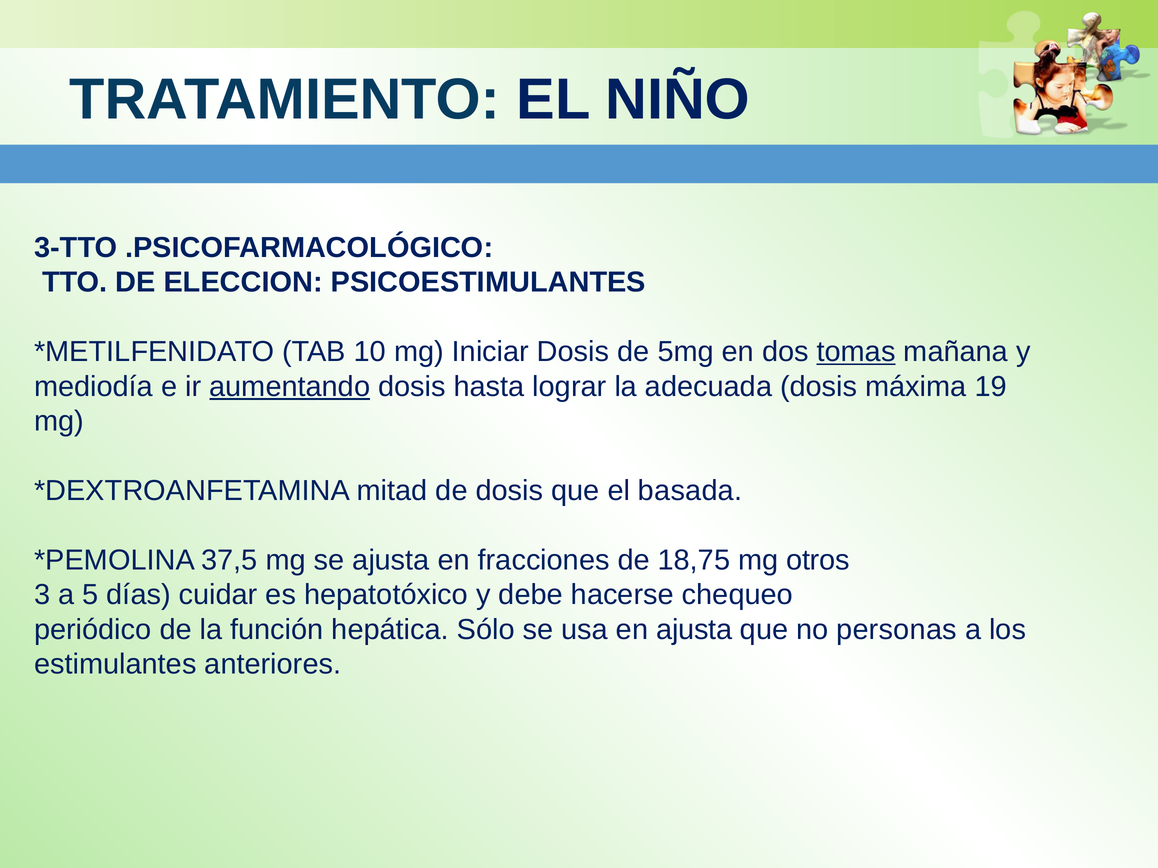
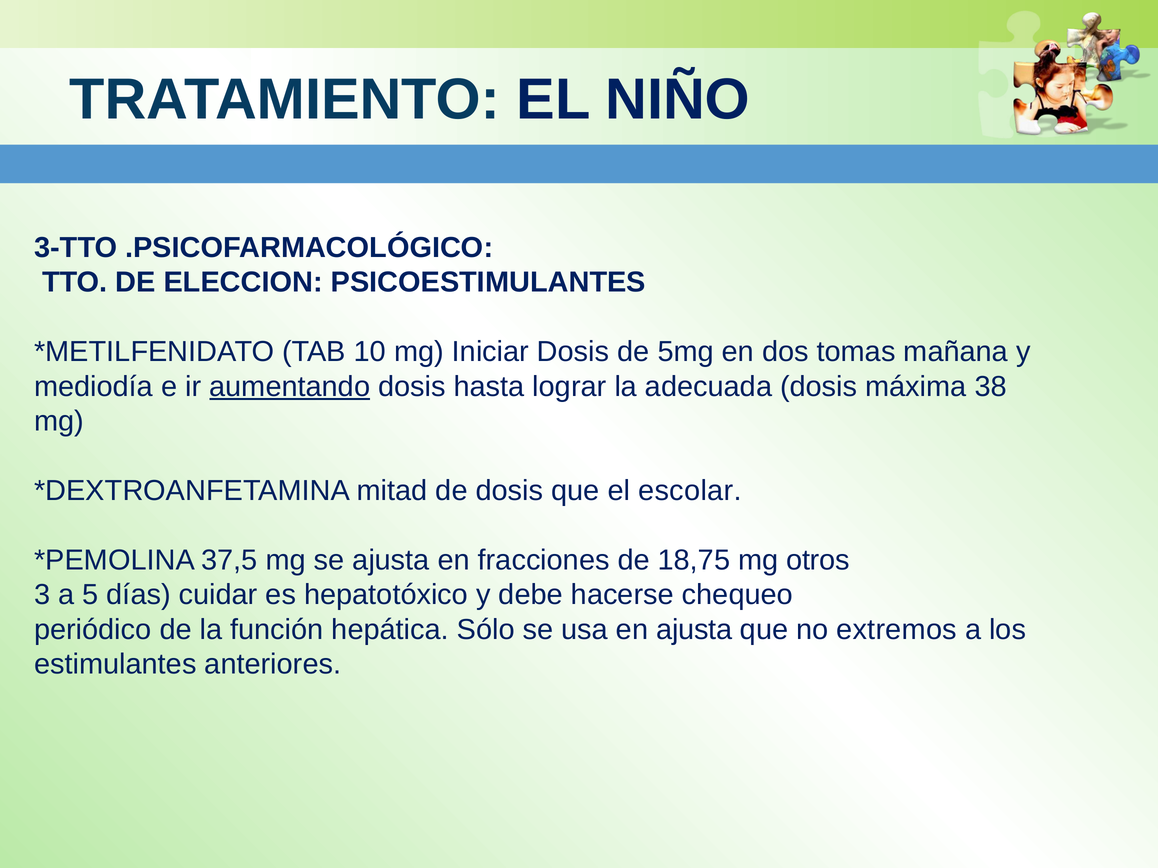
tomas underline: present -> none (856, 352)
19: 19 -> 38 (991, 387)
basada: basada -> escolar (690, 491)
personas: personas -> extremos (897, 630)
